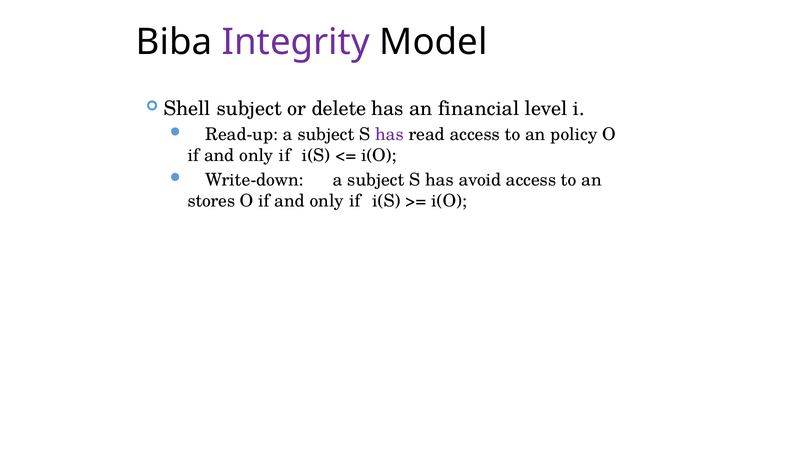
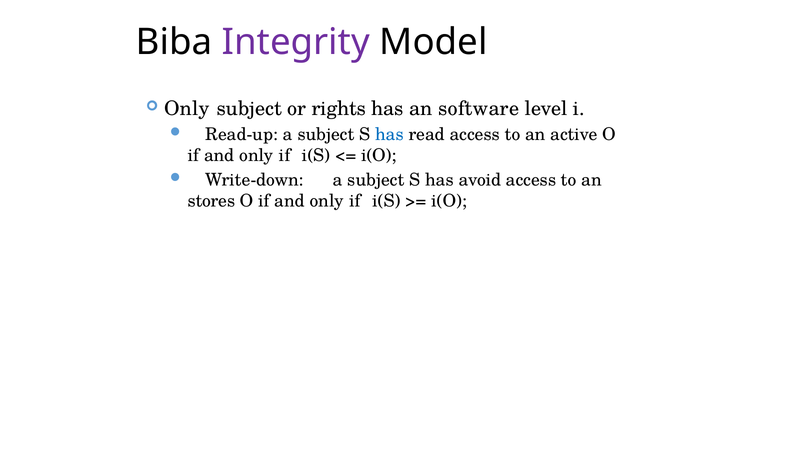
Shell: Shell -> Only (187, 109)
delete: delete -> rights (339, 109)
financial: financial -> software (479, 109)
has colour: purple -> blue (390, 134)
policy: policy -> active (574, 134)
